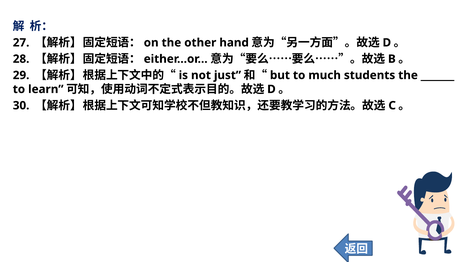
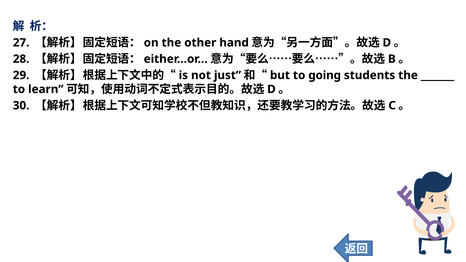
much: much -> going (325, 75)
